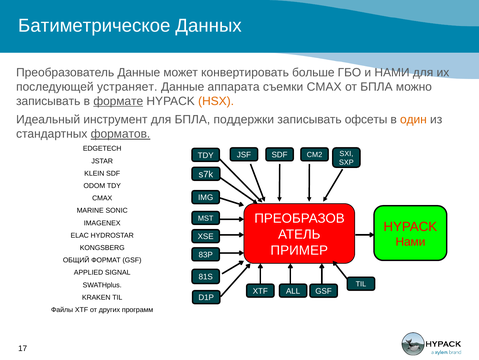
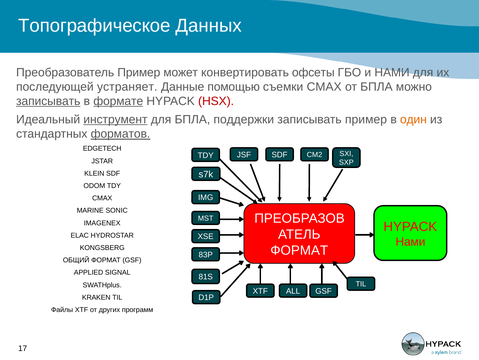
Батиметрическое: Батиметрическое -> Топографическое (94, 26)
Преобразователь Данные: Данные -> Пример (139, 72)
больше: больше -> офсеты (313, 72)
аппарата: аппарата -> помощью (234, 87)
записывать underline: none -> present (48, 101)
HSX colour: orange -> red (216, 101)
инструмент underline: none -> present (115, 119)
записывать офсеты: офсеты -> пример (366, 119)
ПРИМЕР: ПРИМЕР -> ФОРМАТ (299, 250)
